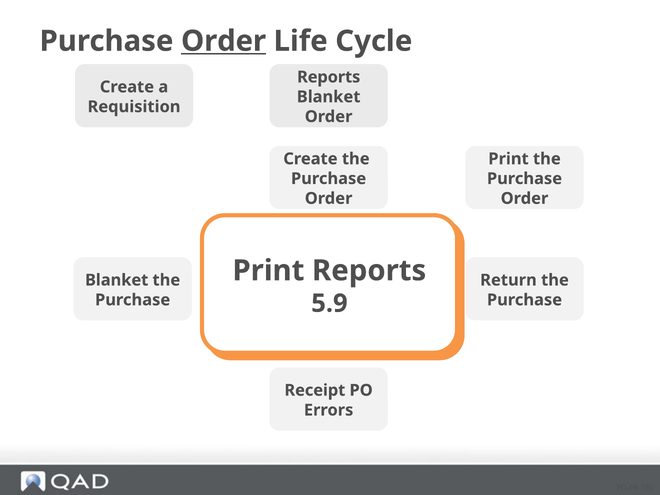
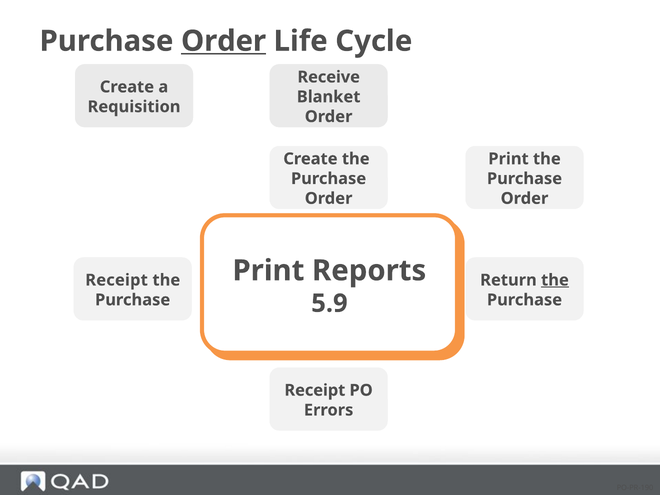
Reports: Reports -> Receive (329, 77)
Blanket: Blanket -> Receipt (117, 280)
the underline: none -> present (555, 280)
